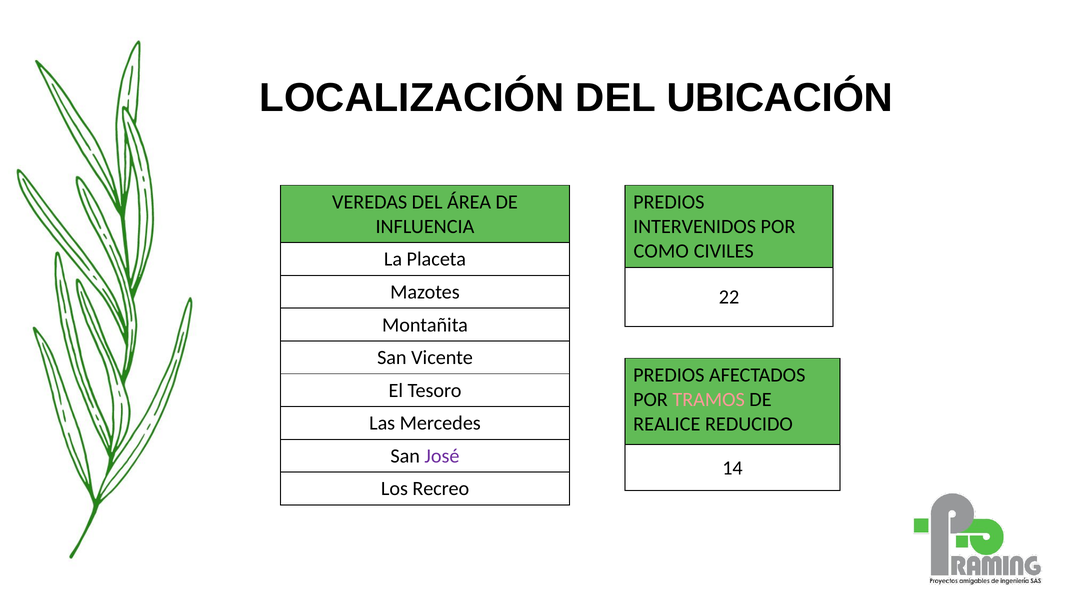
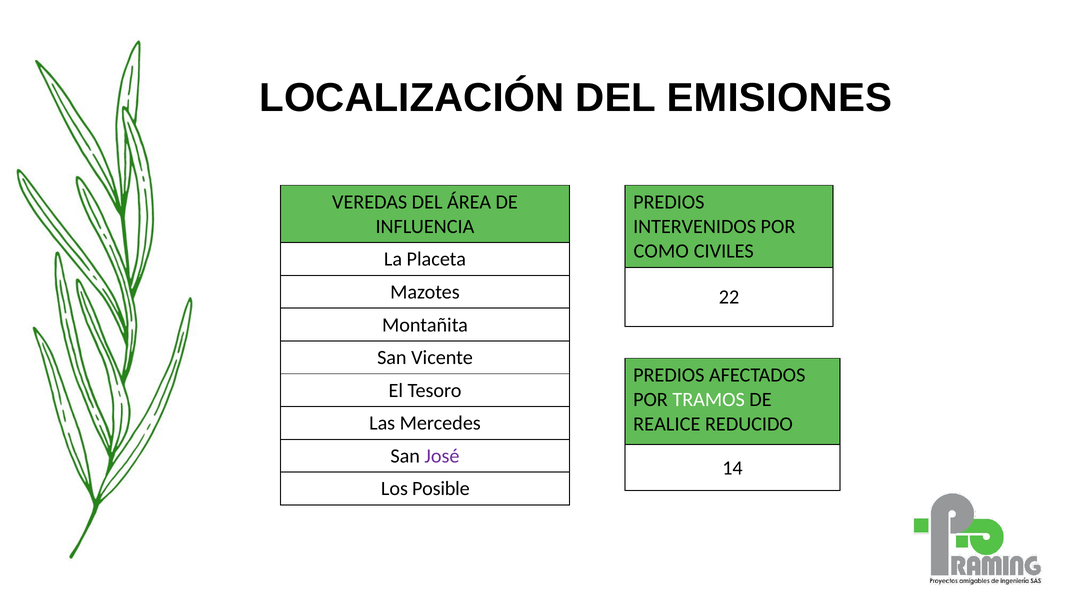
UBICACIÓN: UBICACIÓN -> EMISIONES (779, 98)
TRAMOS colour: pink -> white (709, 399)
Recreo: Recreo -> Posible (441, 489)
